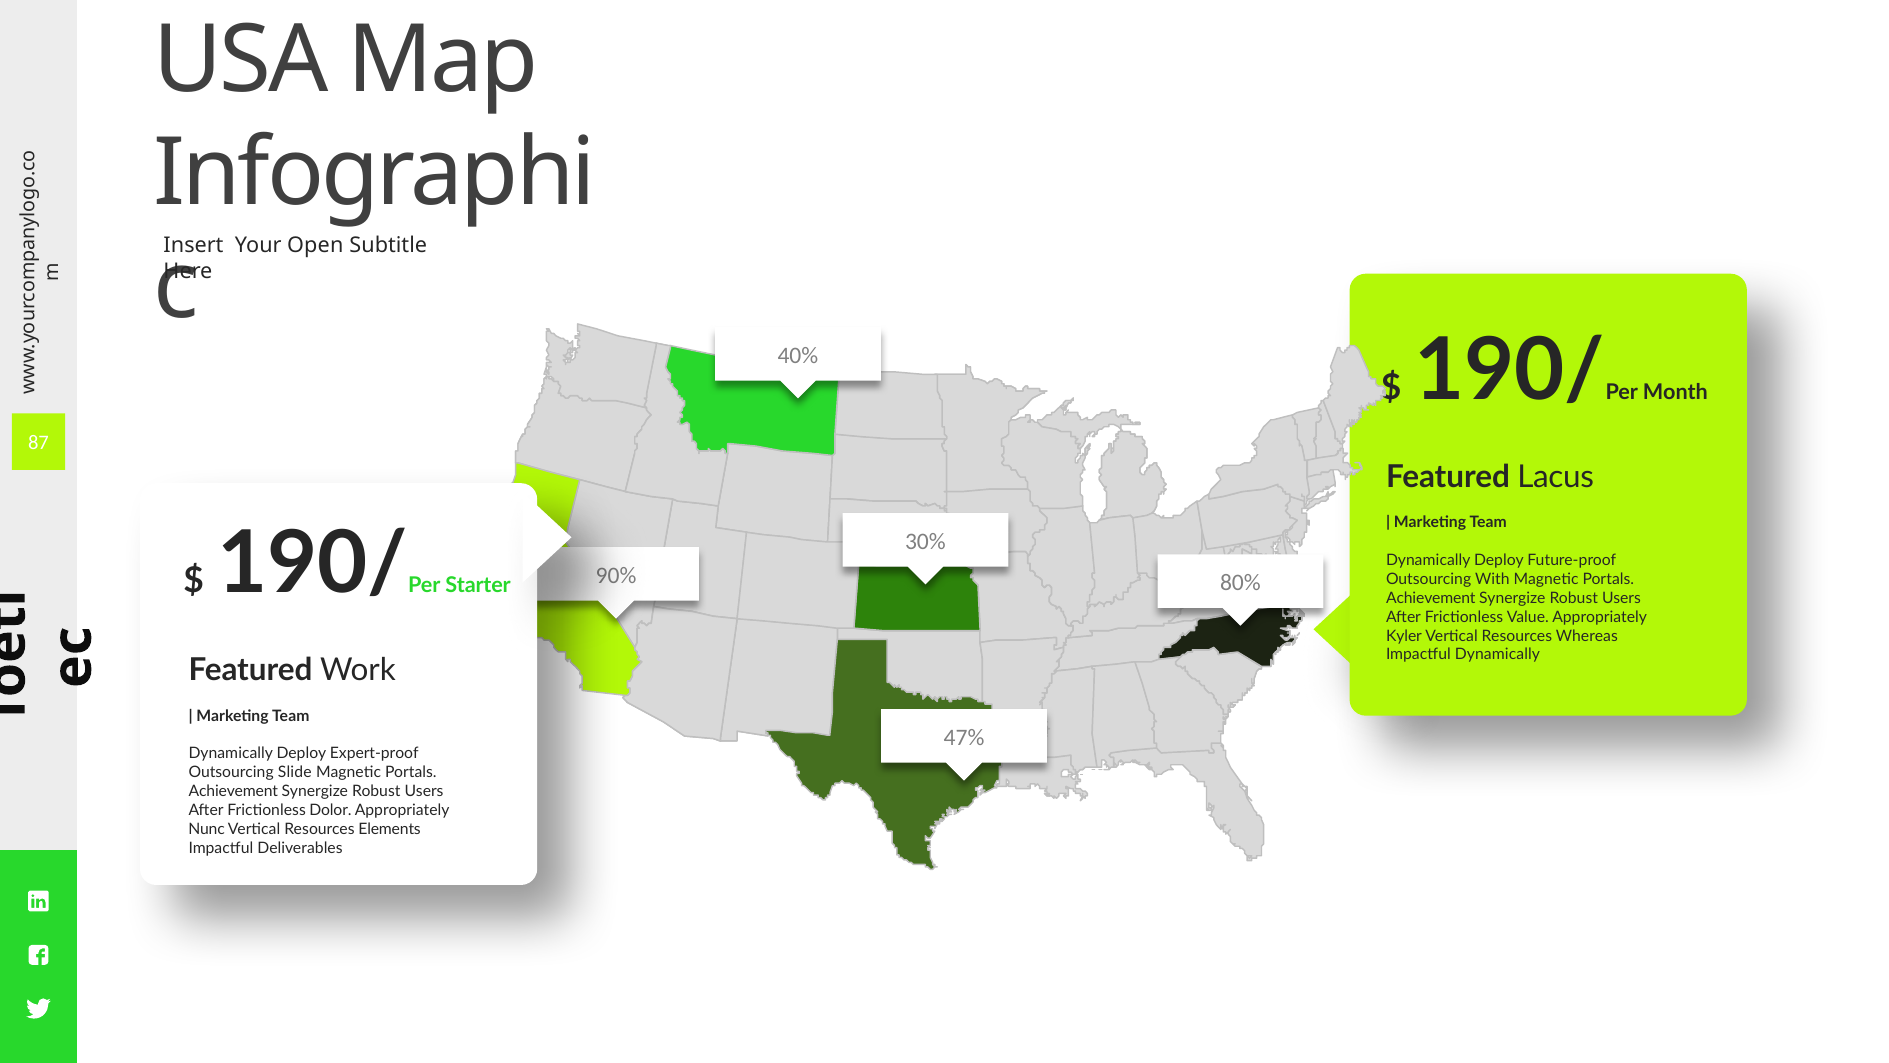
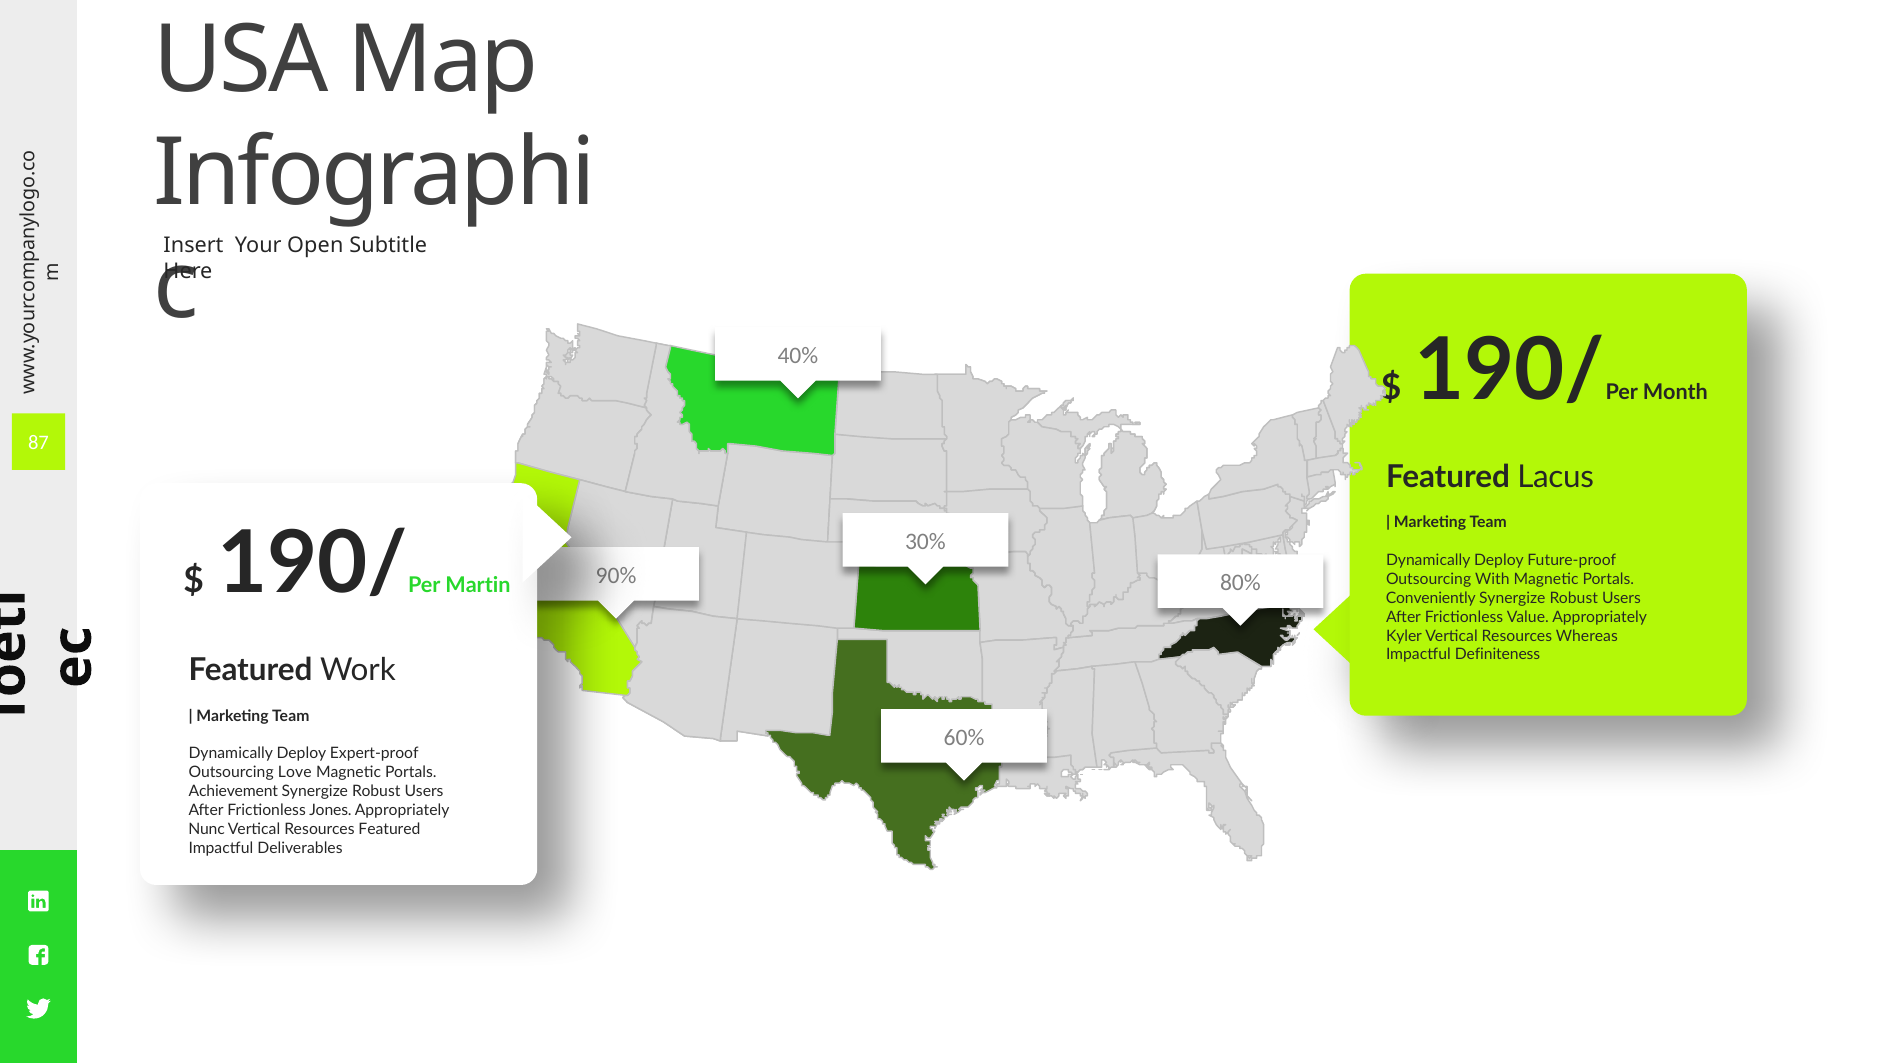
Starter: Starter -> Martin (478, 586)
Achievement: Achievement -> Conveniently (1431, 598)
Impactful Dynamically: Dynamically -> Definiteness (1498, 654)
47%: 47% -> 60% (964, 737)
Slide: Slide -> Love (295, 772)
Dolor: Dolor -> Jones (330, 810)
Resources Elements: Elements -> Featured (390, 829)
